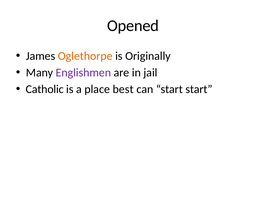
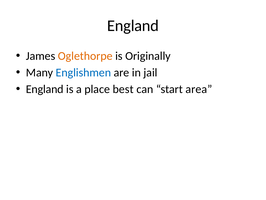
Opened: Opened -> England (133, 26)
Englishmen colour: purple -> blue (83, 72)
Catholic: Catholic -> England (45, 89)
start start: start -> area (199, 89)
